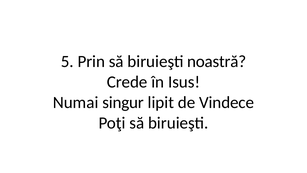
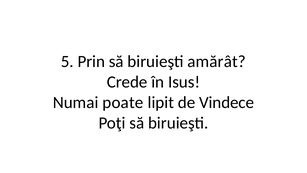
noastră: noastră -> amărât (217, 61)
singur: singur -> poate (123, 102)
